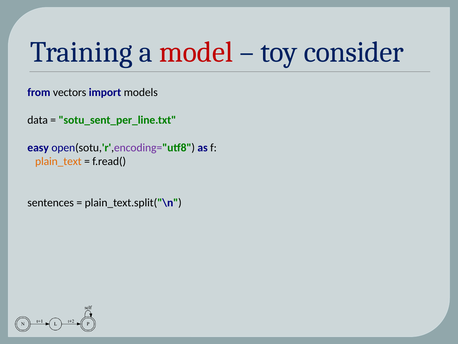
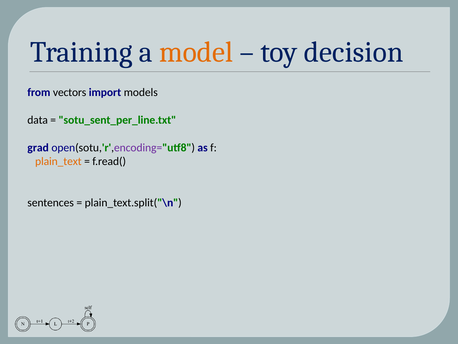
model colour: red -> orange (196, 52)
consider: consider -> decision (354, 52)
easy: easy -> grad (38, 147)
